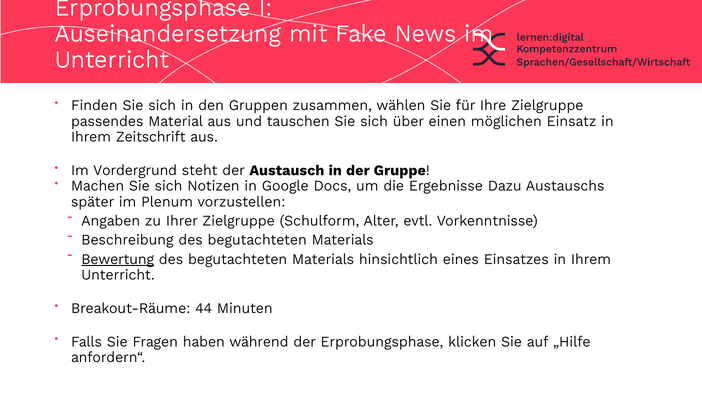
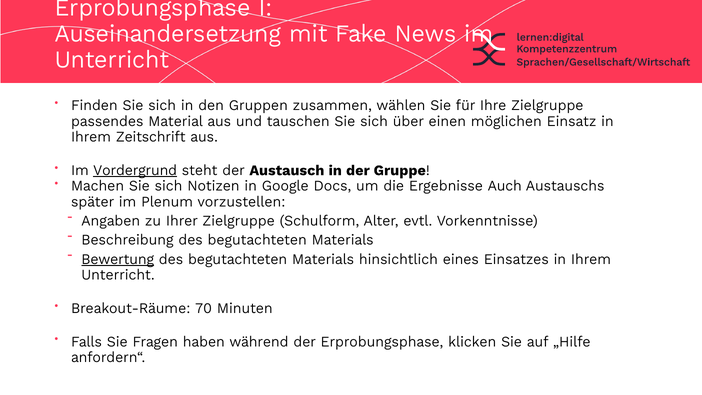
Vordergrund underline: none -> present (135, 170)
Dazu: Dazu -> Auch (505, 186)
44: 44 -> 70 (204, 308)
